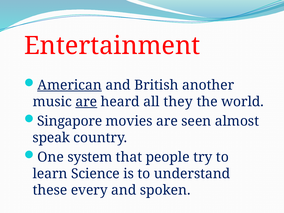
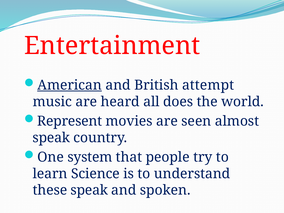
another: another -> attempt (208, 85)
are underline: present -> none (86, 102)
they: they -> does (178, 102)
Singapore: Singapore -> Represent (70, 121)
these every: every -> speak (89, 190)
